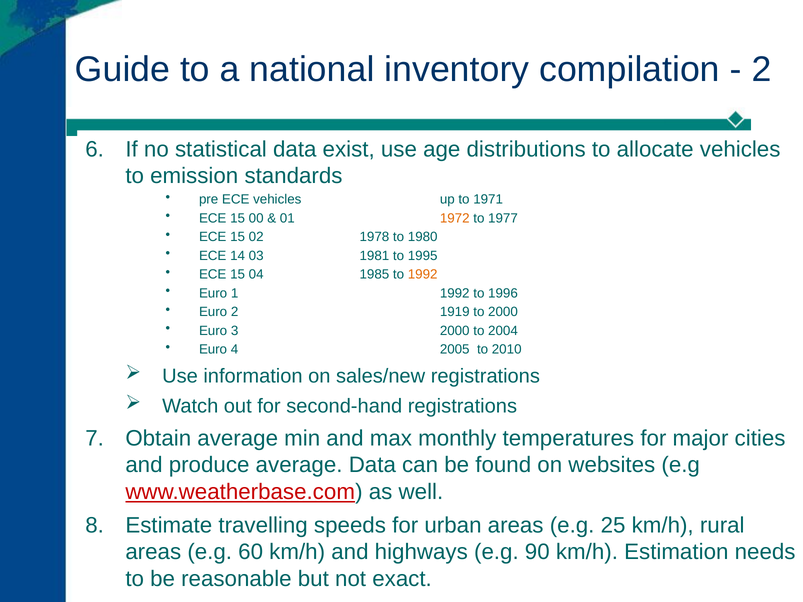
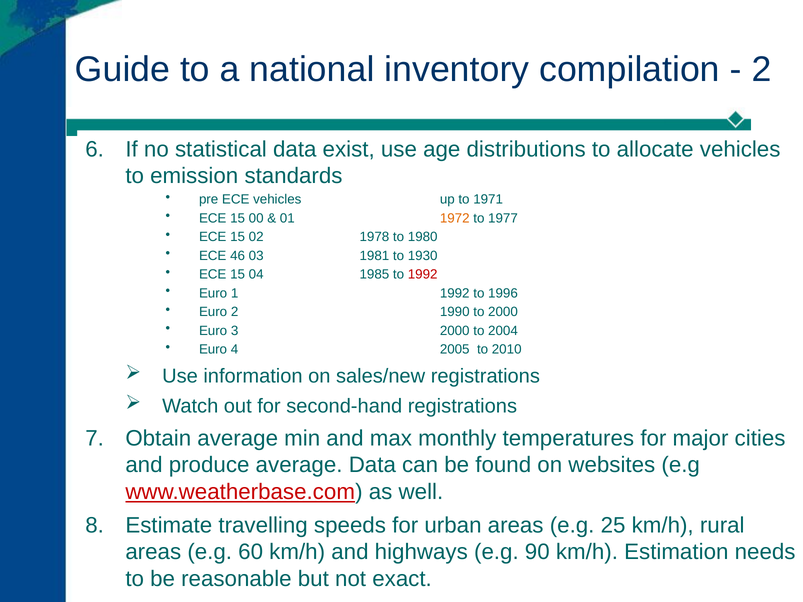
14: 14 -> 46 (238, 256)
1995: 1995 -> 1930 (423, 256)
1992 colour: orange -> red (423, 275)
1919: 1919 -> 1990 (455, 312)
